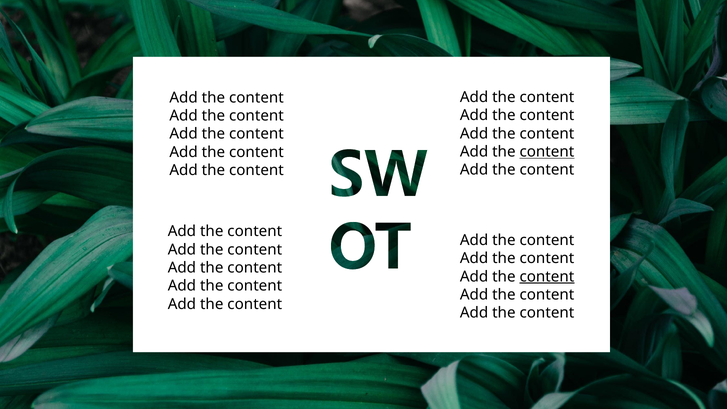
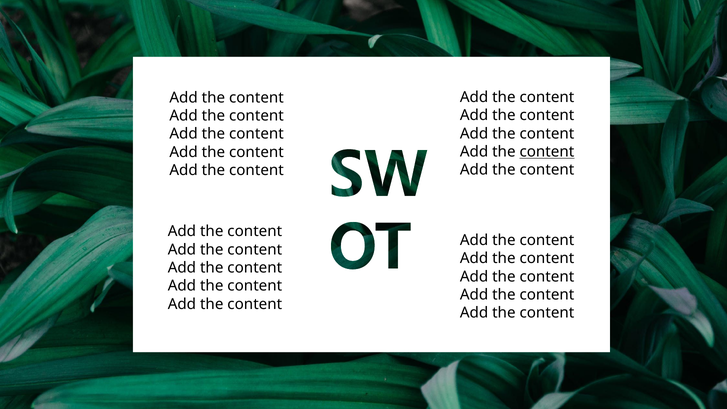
content underline: present -> none (547, 277)
